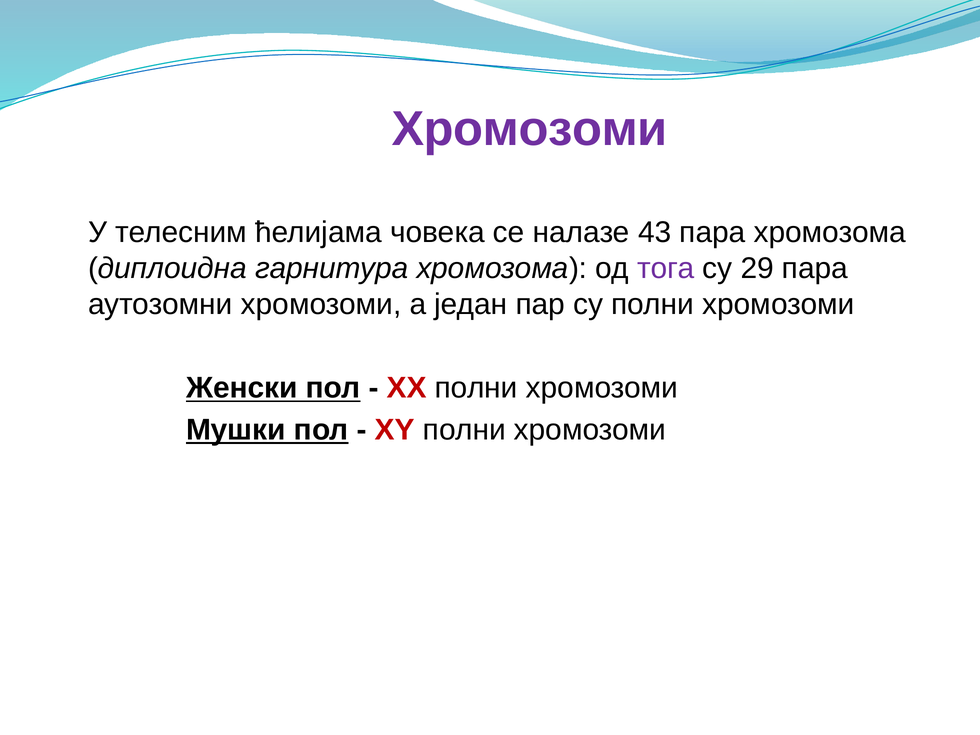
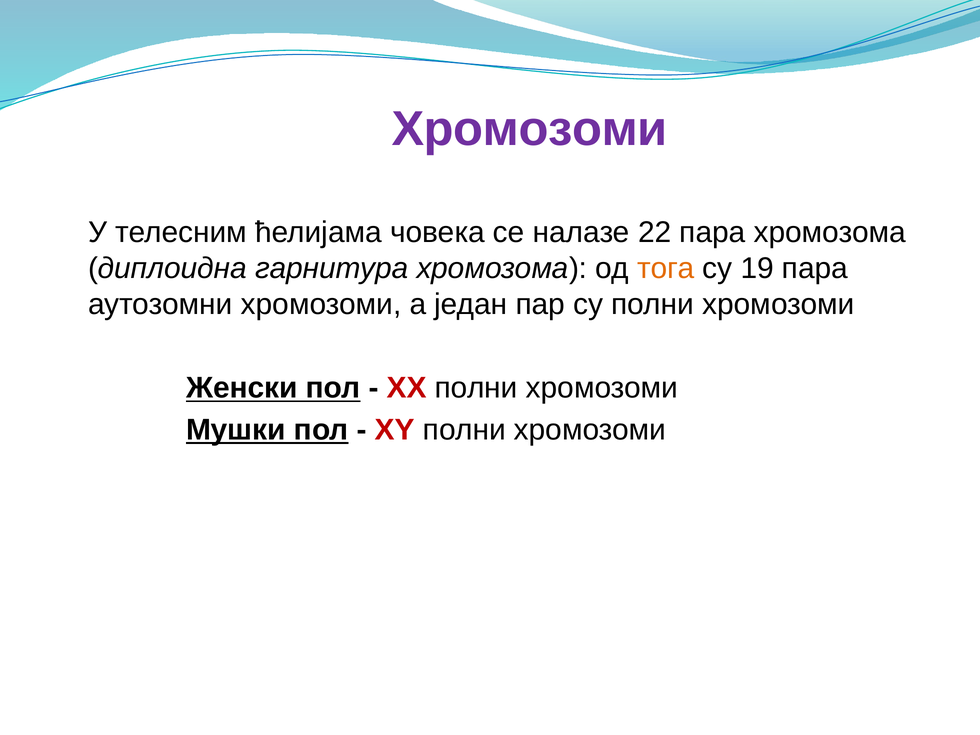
43: 43 -> 22 (655, 232)
тога colour: purple -> orange (666, 268)
29: 29 -> 19 (757, 268)
